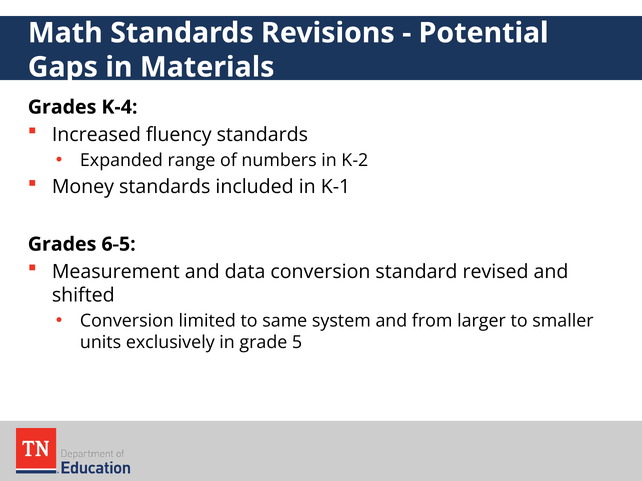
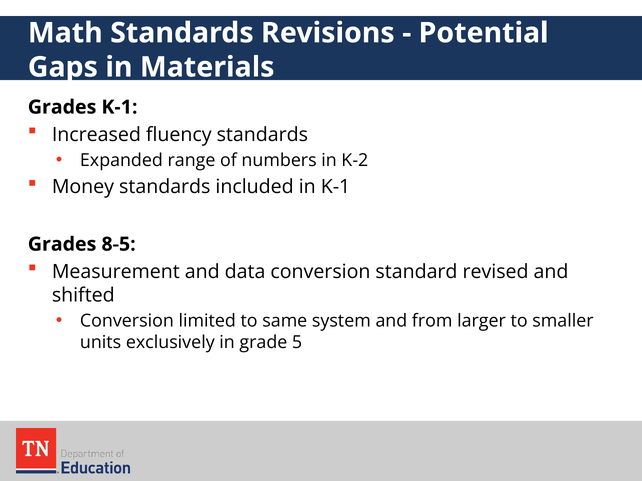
Grades K-4: K-4 -> K-1 (119, 107)
6-5: 6-5 -> 8-5 (119, 244)
